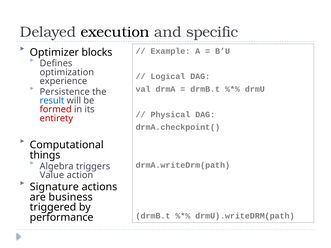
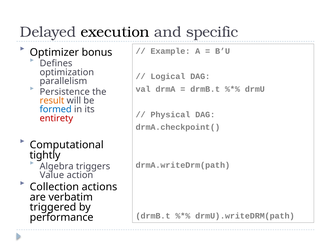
blocks: blocks -> bonus (97, 52)
experience: experience -> parallelism (63, 81)
result colour: blue -> orange (52, 101)
formed colour: red -> blue (56, 110)
things: things -> tightly (45, 155)
Signature: Signature -> Collection (54, 187)
business: business -> verbatim (71, 197)
